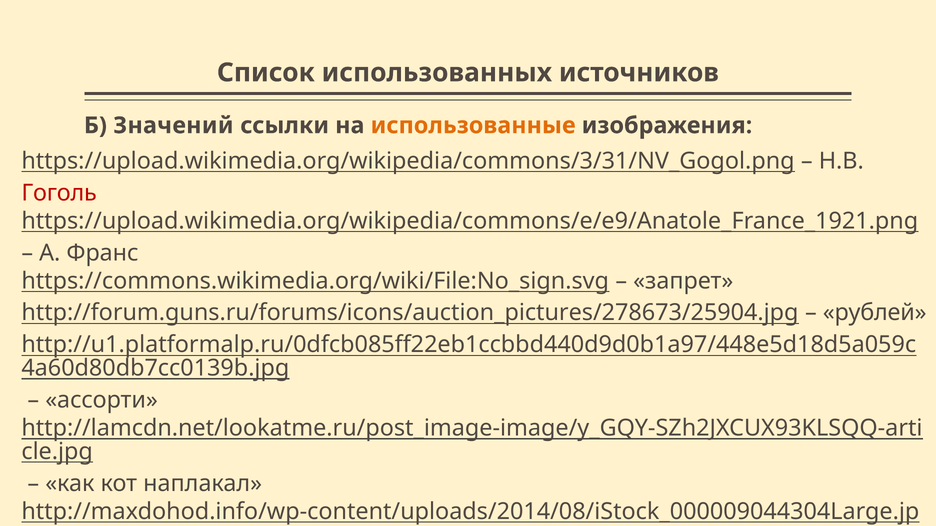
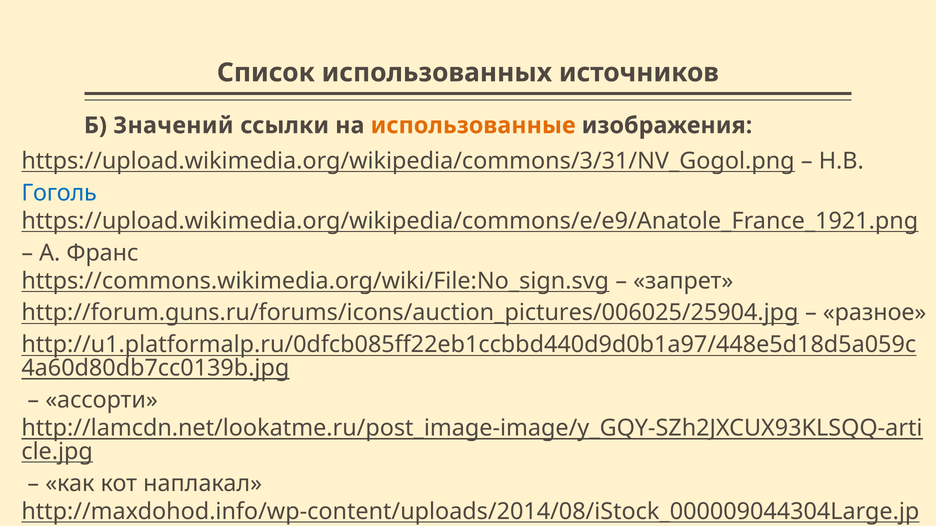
Гоголь colour: red -> blue (59, 193)
http://forum.guns.ru/forums/icons/auction_pictures/278673/25904.jpg: http://forum.guns.ru/forums/icons/auction_pictures/278673/25904.jpg -> http://forum.guns.ru/forums/icons/auction_pictures/006025/25904.jpg (410, 313)
рублей: рублей -> разное (875, 313)
